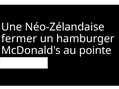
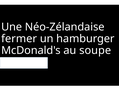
pointe: pointe -> soupe (95, 51)
